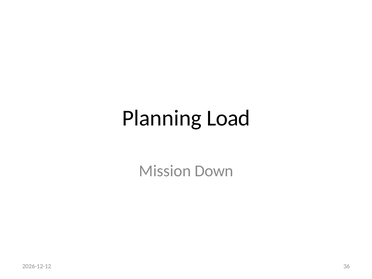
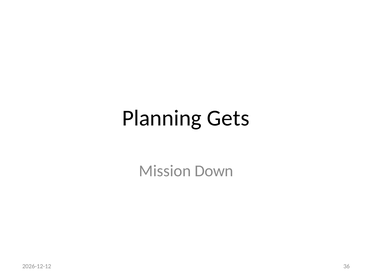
Load: Load -> Gets (228, 118)
